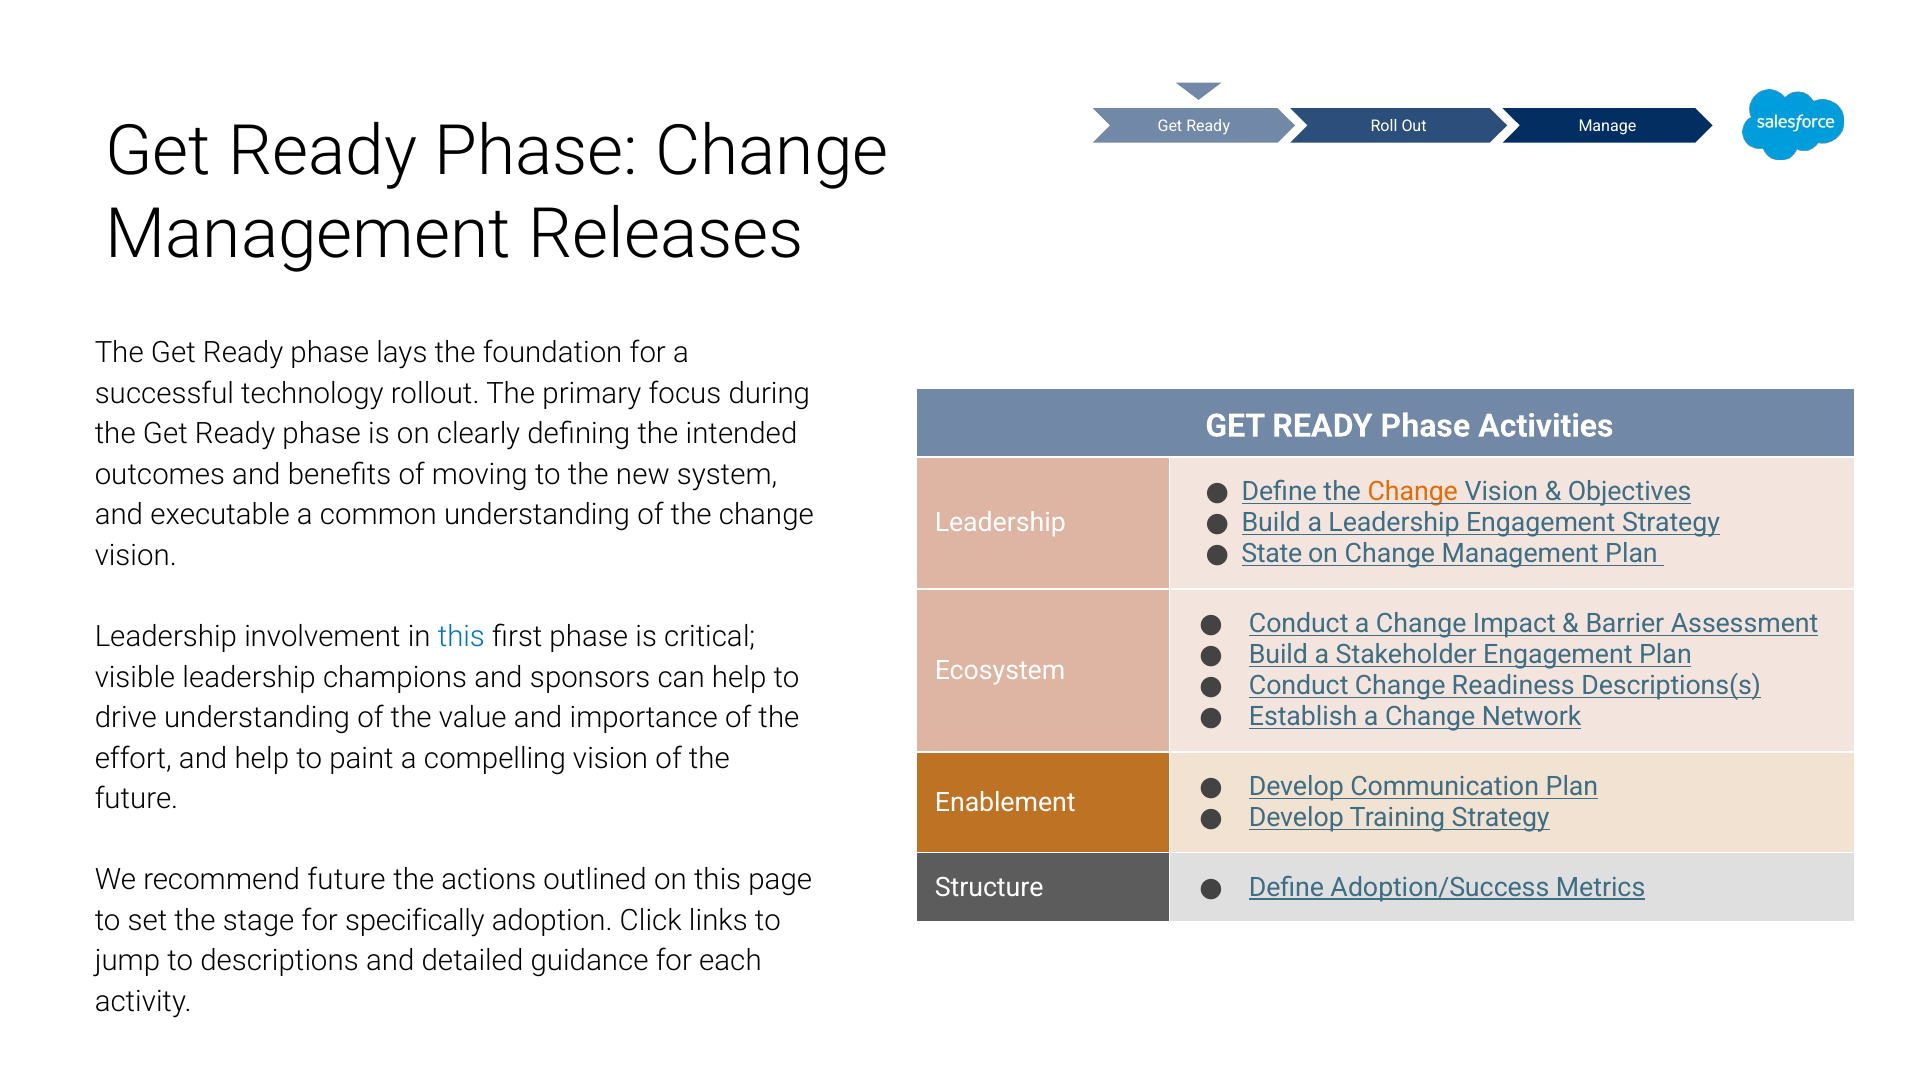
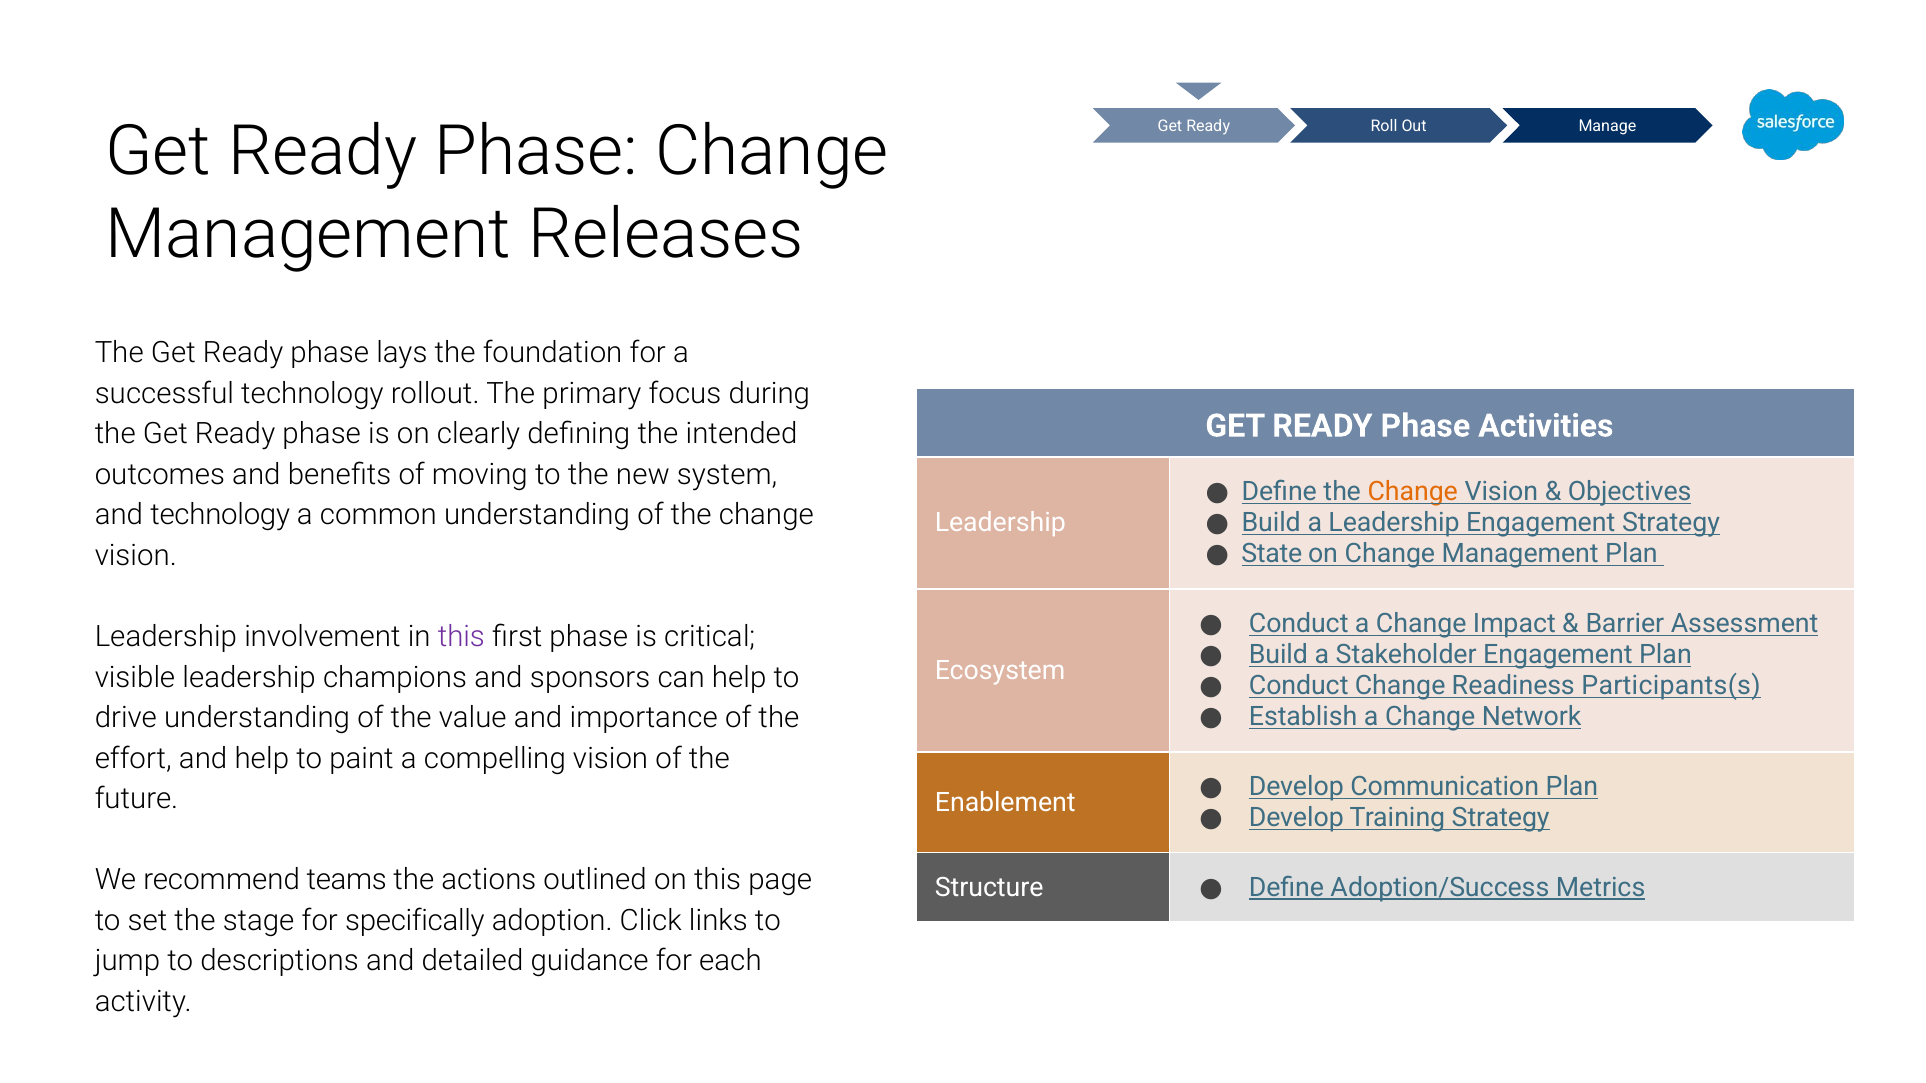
and executable: executable -> technology (220, 515)
this colour: blue -> purple (461, 637)
Descriptions(s: Descriptions(s -> Participants(s (1671, 686)
recommend future: future -> teams (347, 880)
